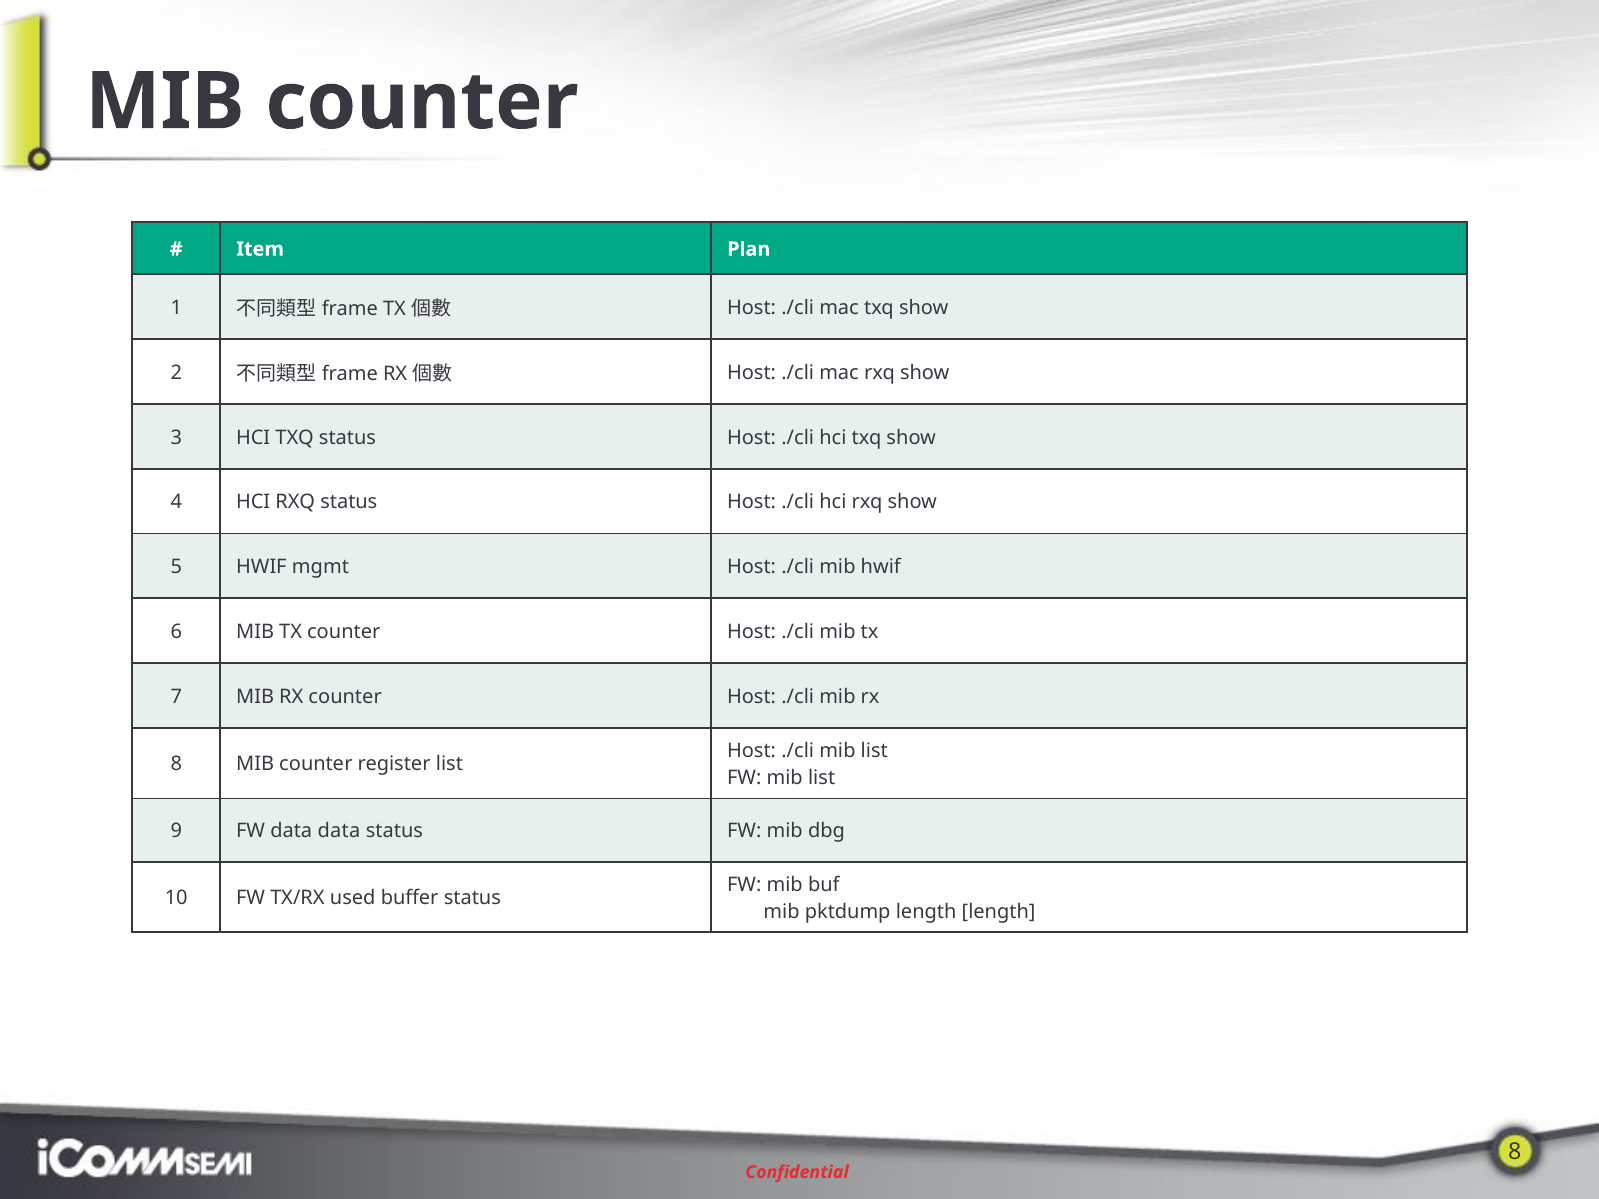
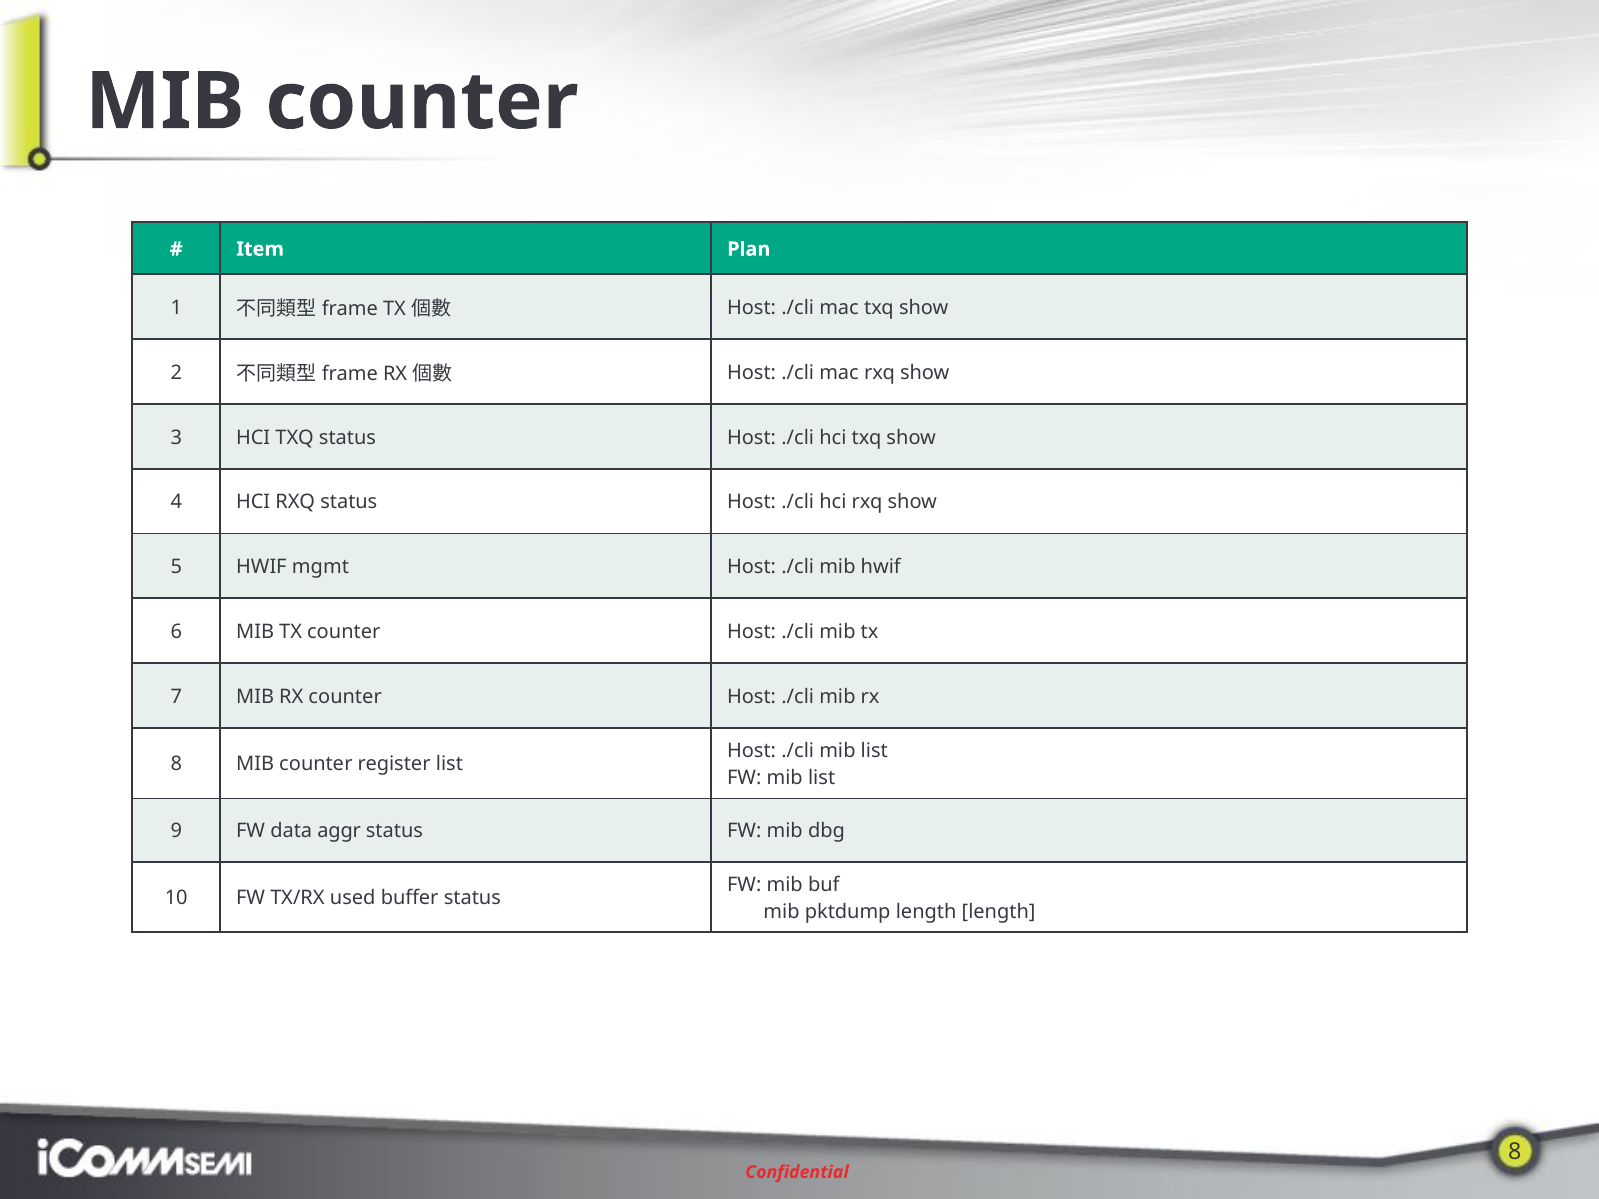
data data: data -> aggr (339, 831)
